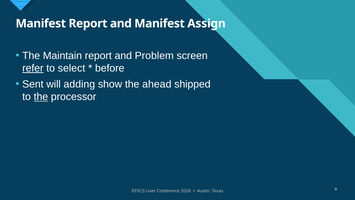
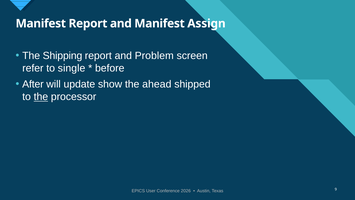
Maintain: Maintain -> Shipping (62, 56)
refer underline: present -> none (33, 68)
select: select -> single (72, 68)
Sent: Sent -> After (33, 84)
adding: adding -> update (79, 84)
